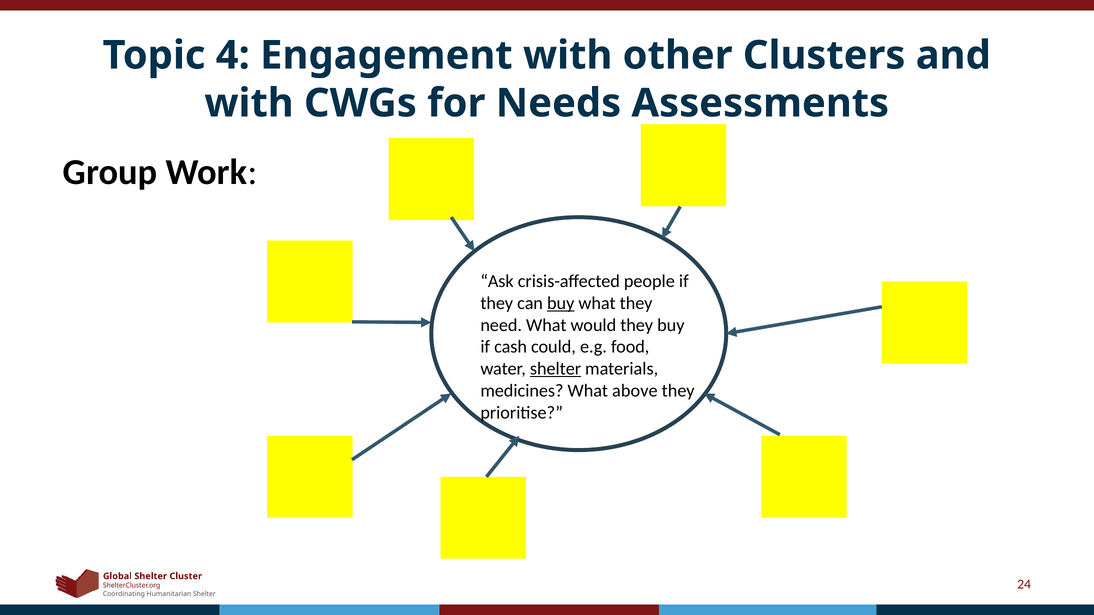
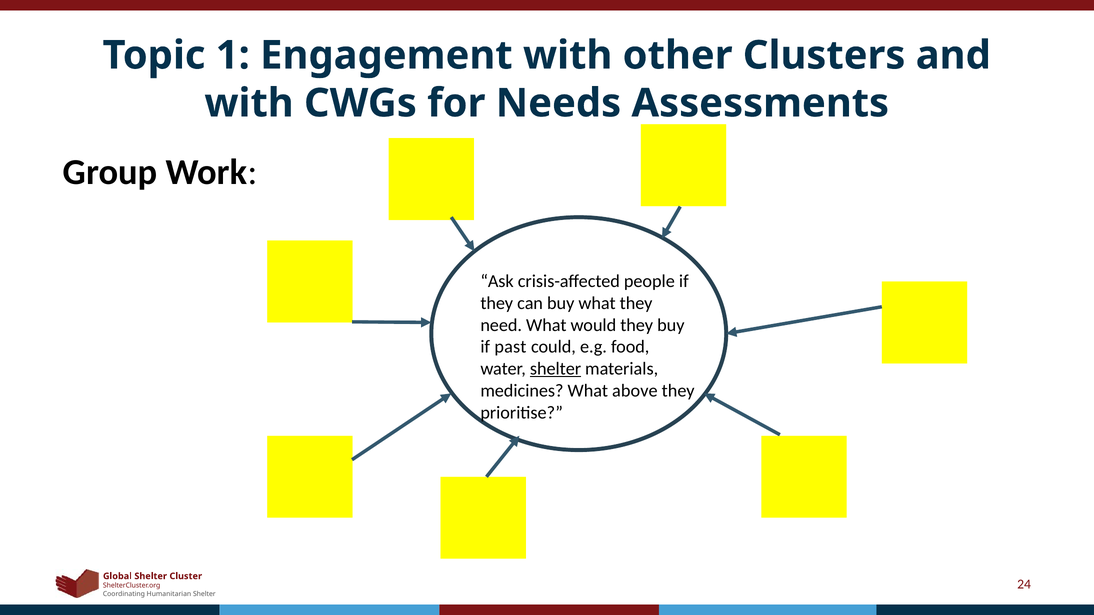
4: 4 -> 1 (233, 55)
buy underline: present -> none (561, 303)
cash: cash -> past (510, 347)
